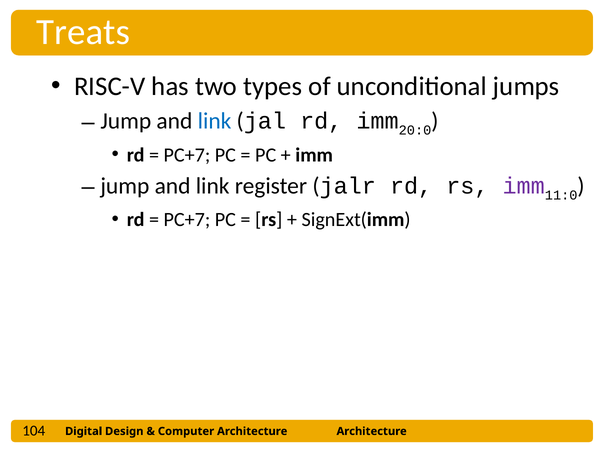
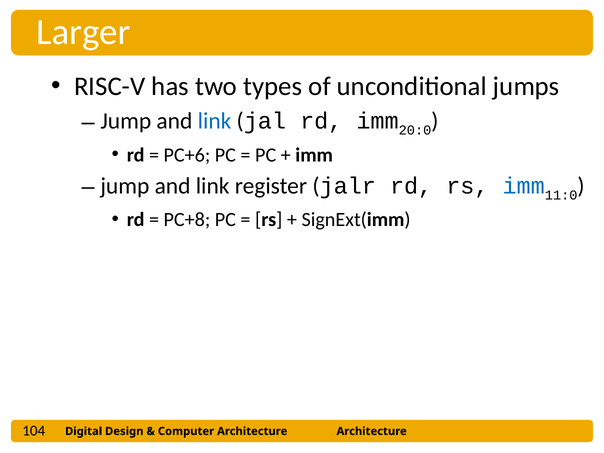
Treats: Treats -> Larger (83, 32)
PC+7: PC+7 -> PC+6 (187, 155)
imm colour: purple -> blue (524, 186)
PC+7: PC+7 -> PC+8 (187, 220)
